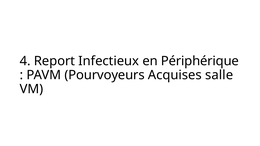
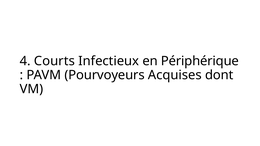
Report: Report -> Courts (54, 61)
salle: salle -> dont (219, 75)
